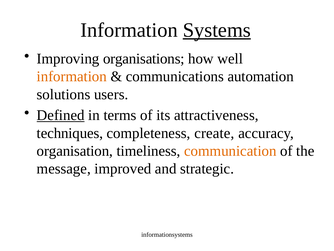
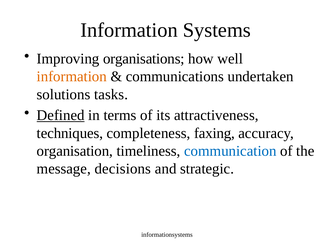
Systems underline: present -> none (217, 30)
automation: automation -> undertaken (261, 76)
users: users -> tasks (111, 94)
create: create -> faxing (214, 133)
communication colour: orange -> blue (230, 151)
improved: improved -> decisions (123, 168)
